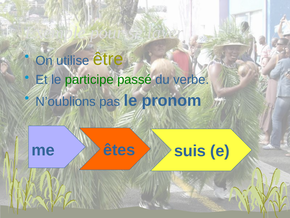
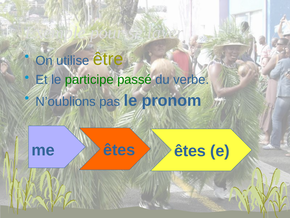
me suis: suis -> êtes (190, 151)
